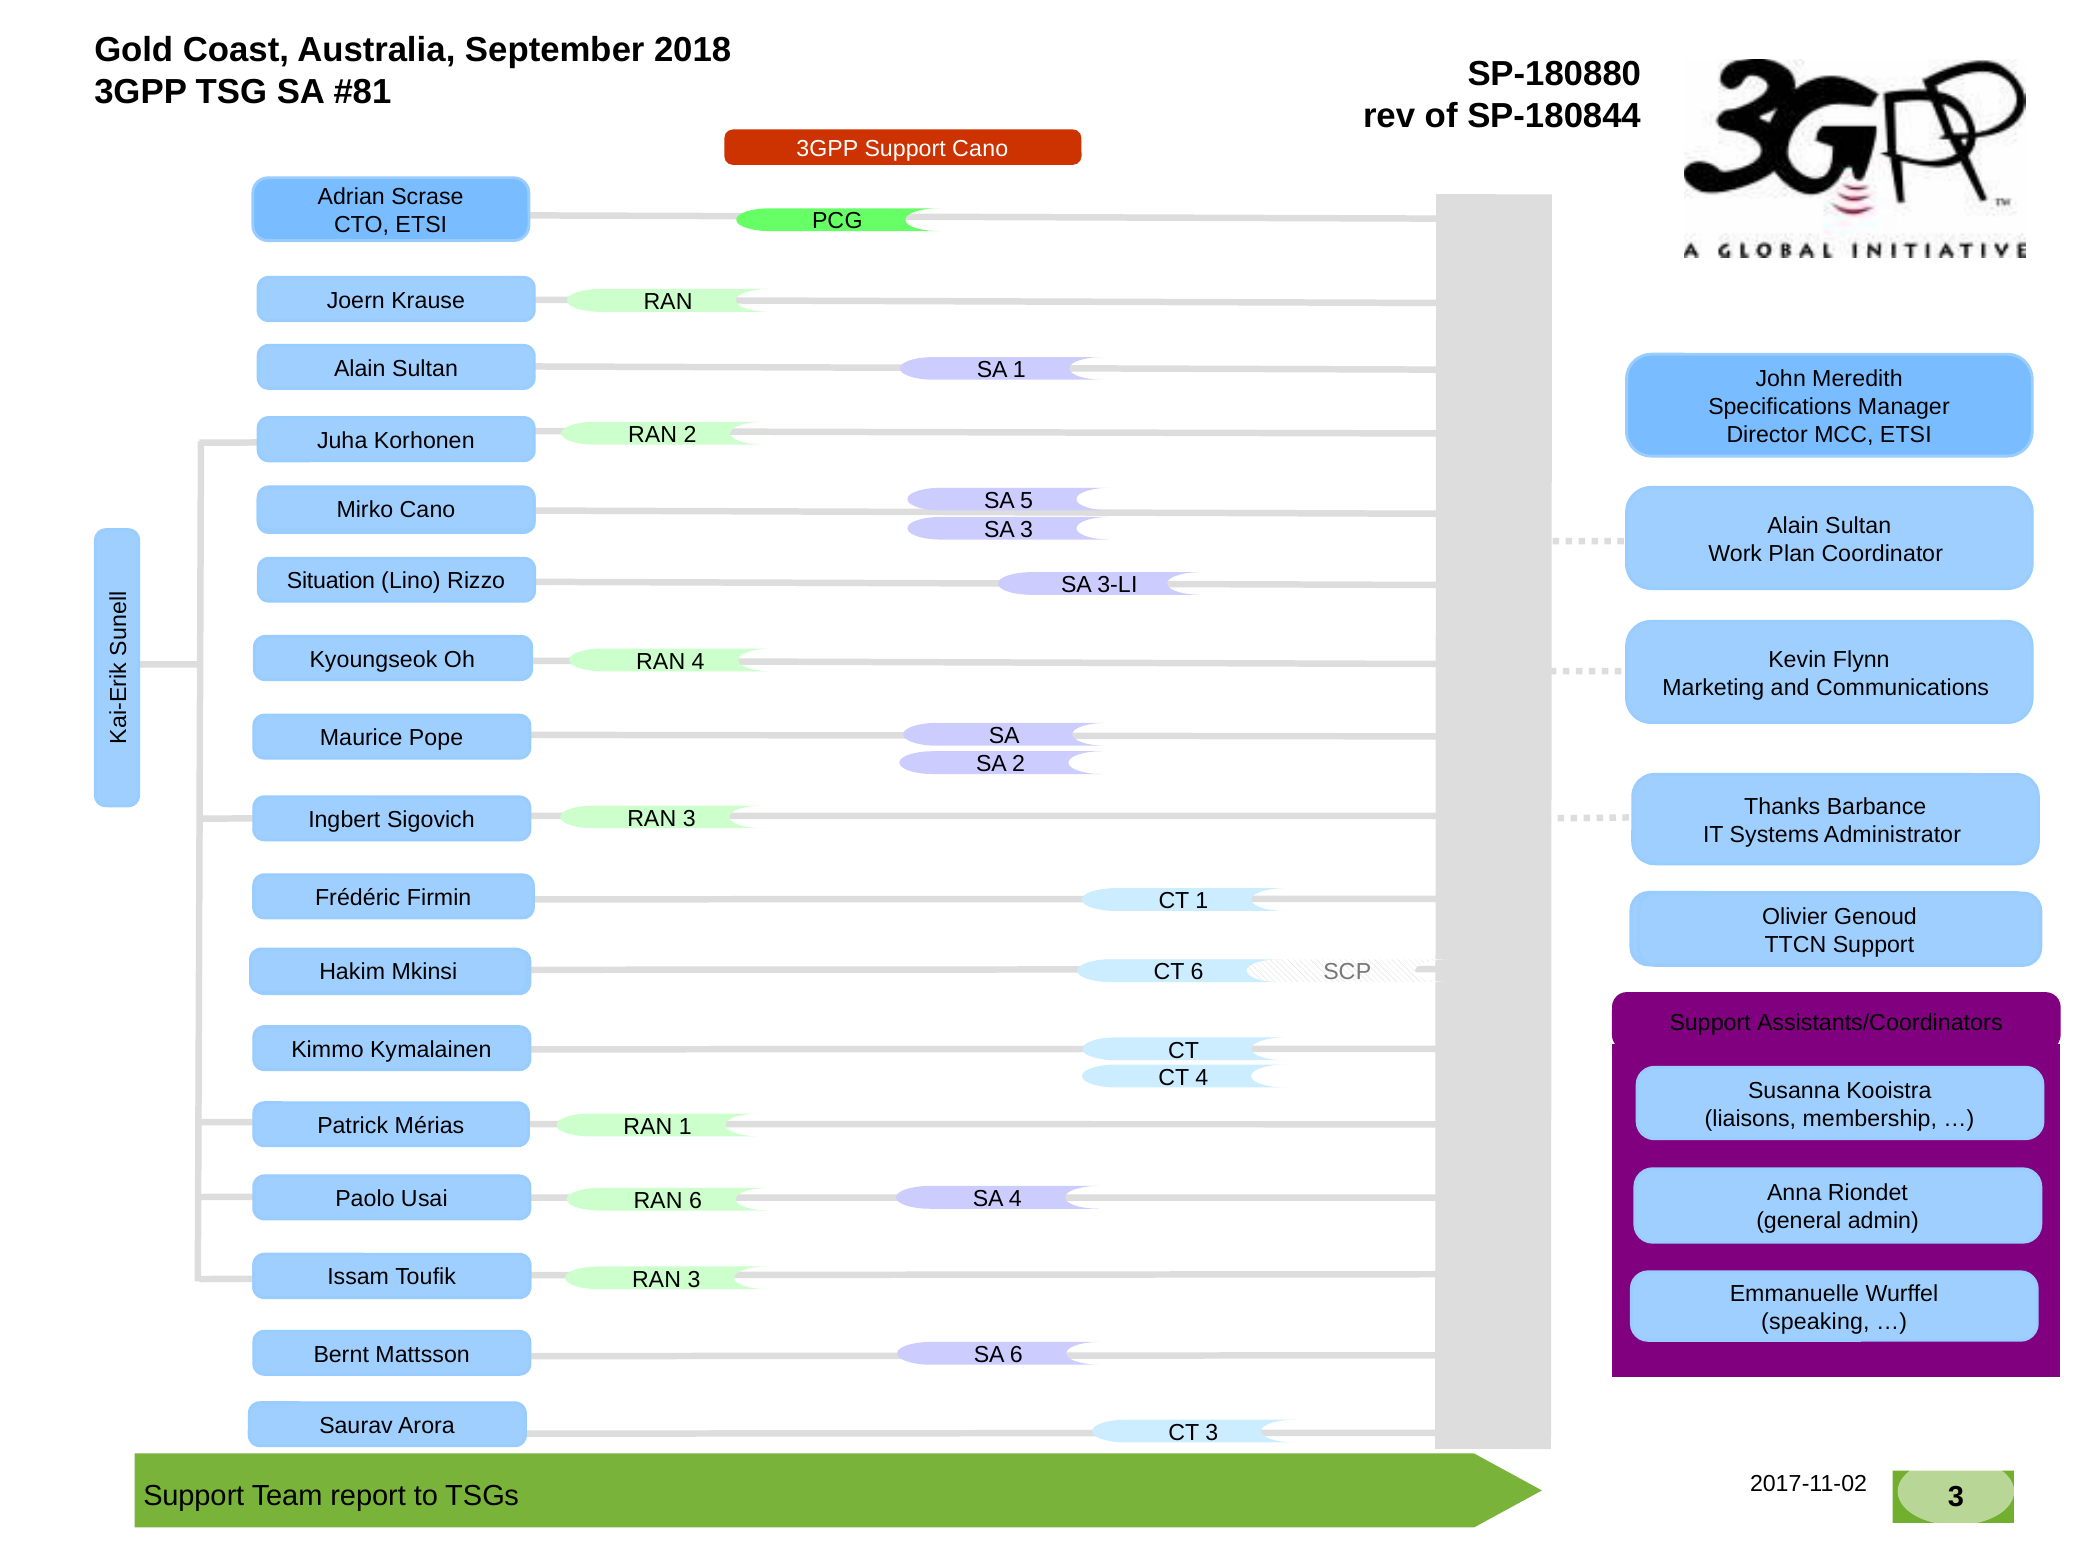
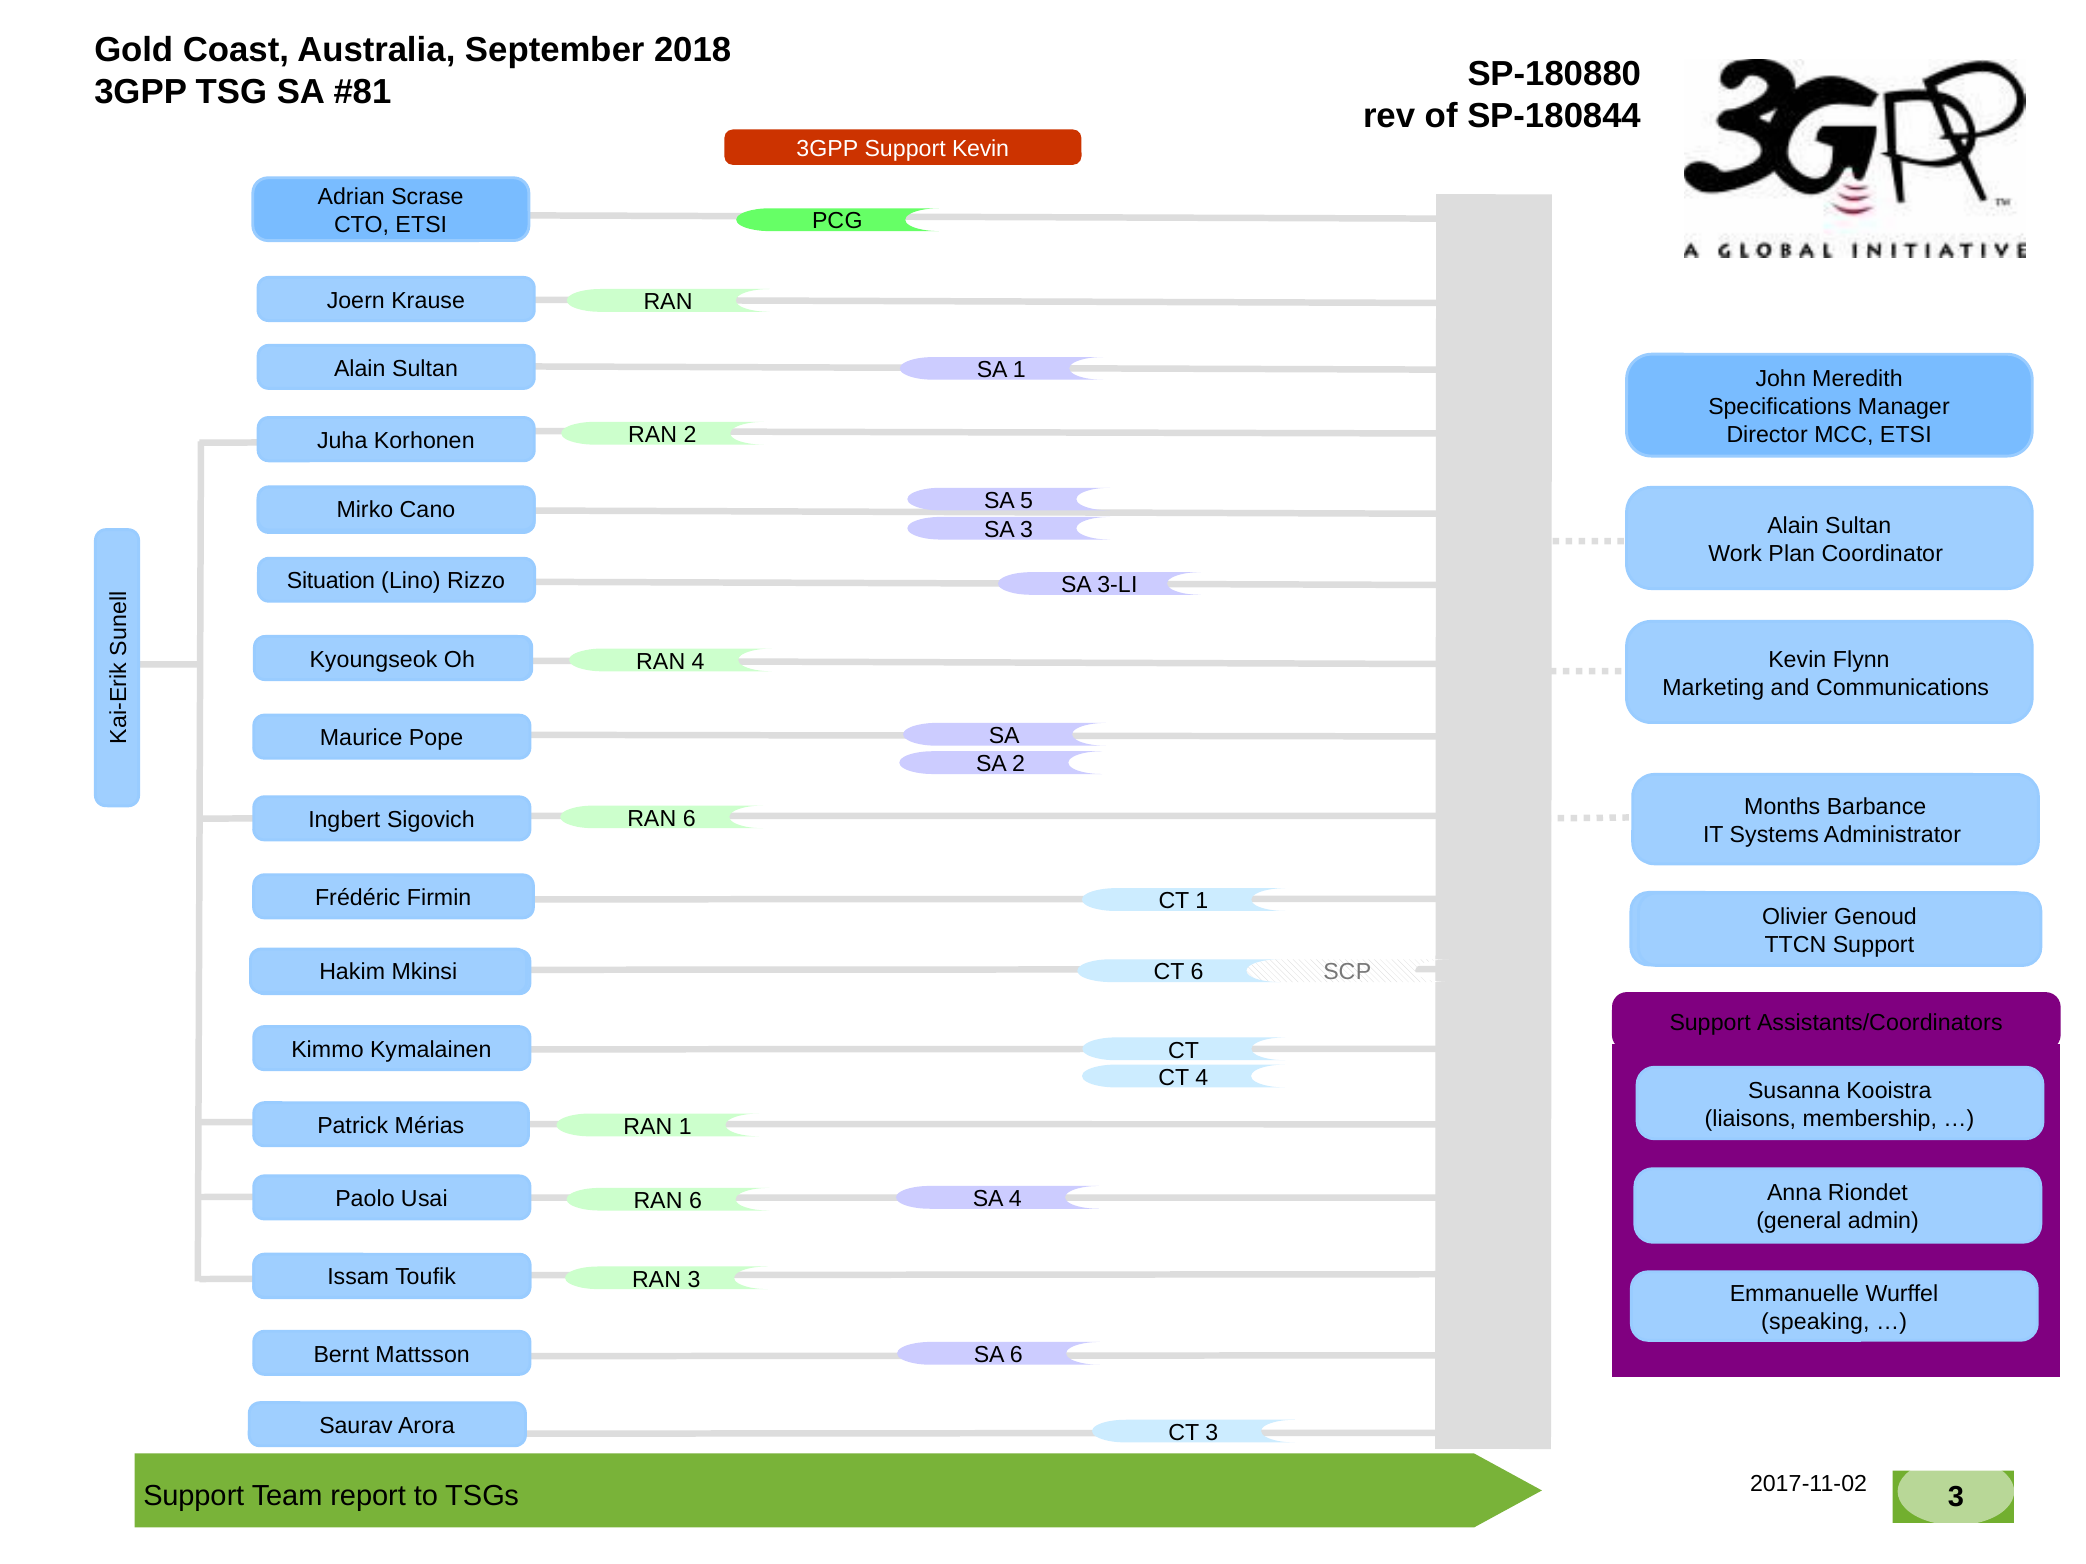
Support Cano: Cano -> Kevin (980, 149)
Thanks: Thanks -> Months (1782, 807)
Sigovich RAN 3: 3 -> 6 (689, 819)
